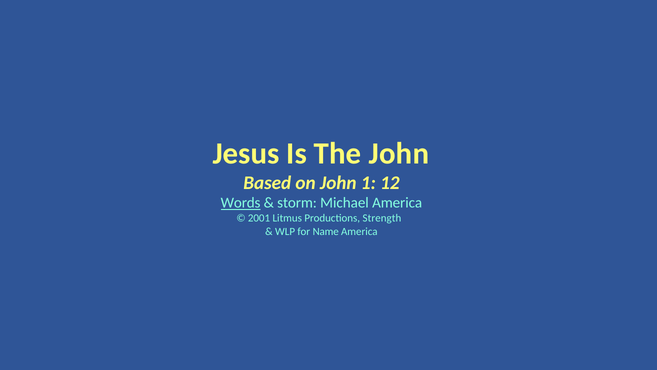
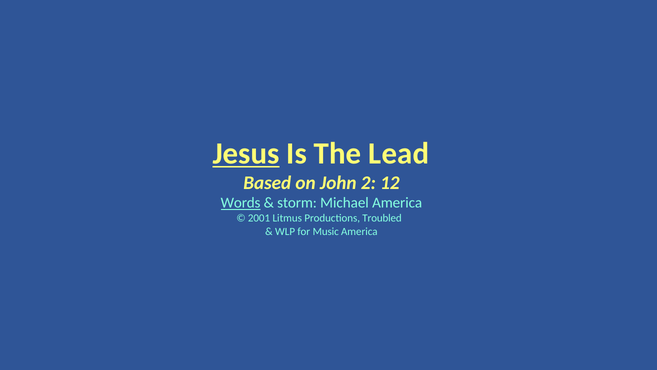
Jesus underline: none -> present (246, 153)
The John: John -> Lead (399, 153)
1: 1 -> 2 (368, 182)
Strength: Strength -> Troubled (382, 218)
Name: Name -> Music (326, 231)
